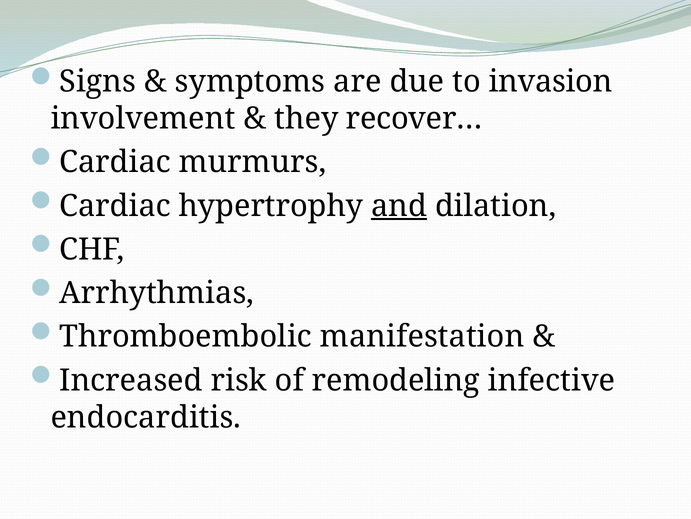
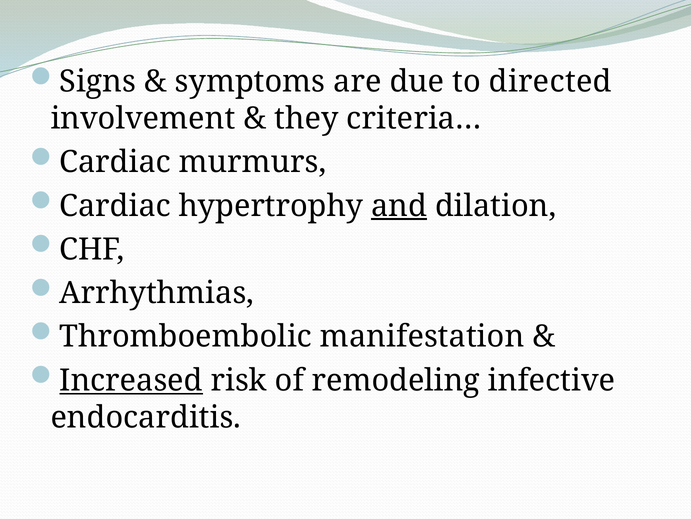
invasion: invasion -> directed (550, 82)
recover…: recover… -> criteria… (414, 118)
Increased underline: none -> present (131, 380)
